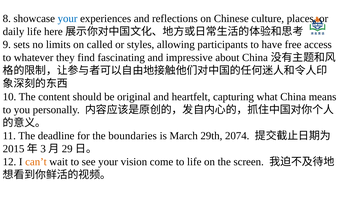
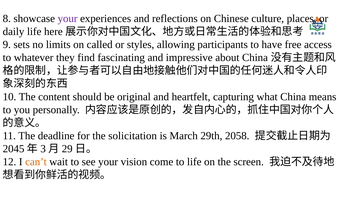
your colour: blue -> purple (68, 19)
boundaries: boundaries -> solicitation (133, 136)
2074: 2074 -> 2058 (237, 136)
2015: 2015 -> 2045 (14, 149)
